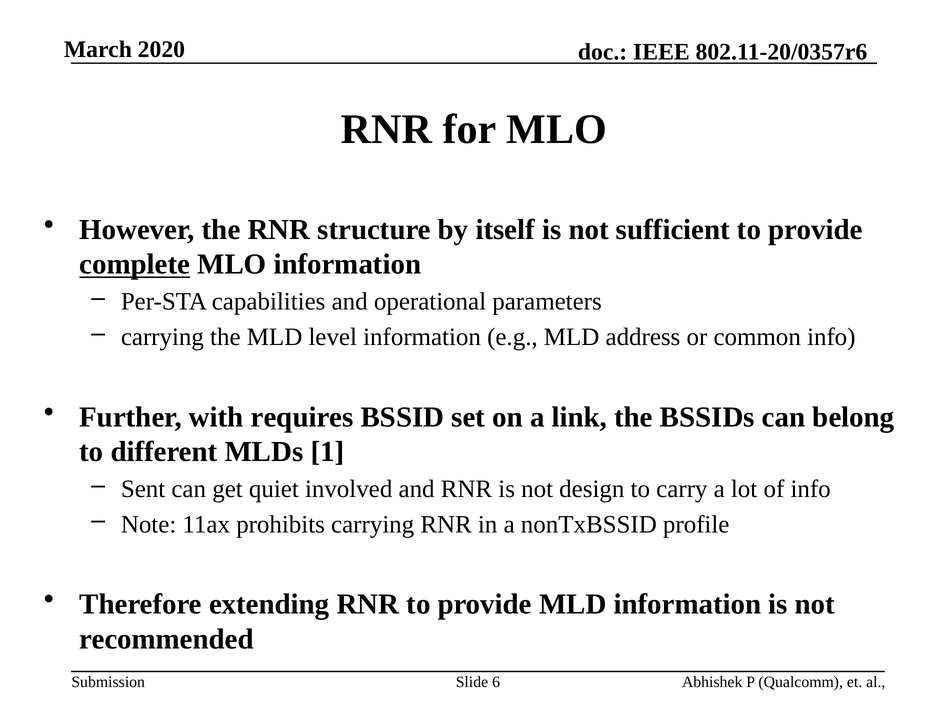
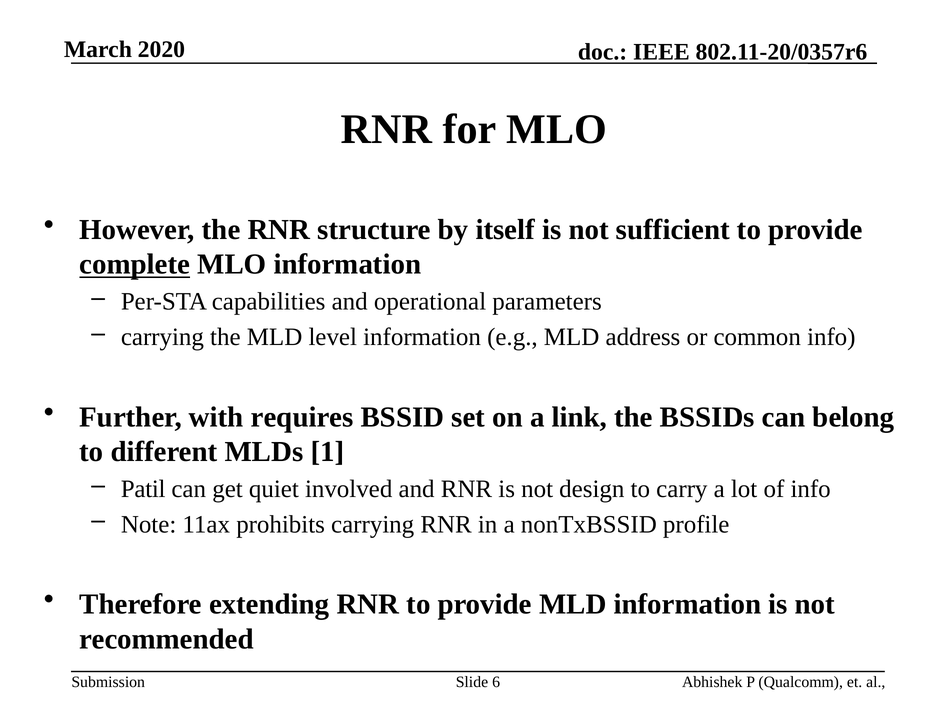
Sent: Sent -> Patil (143, 489)
